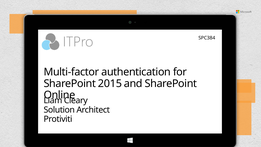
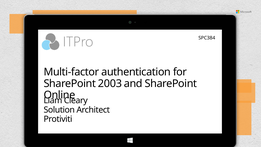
2015: 2015 -> 2003 (110, 83)
